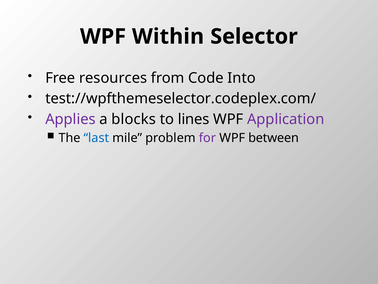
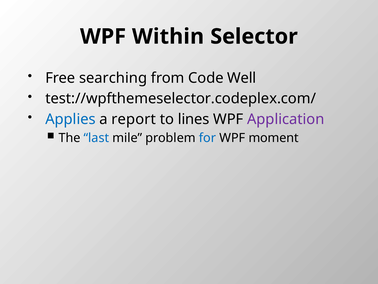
resources: resources -> searching (113, 78)
Into: Into -> Well (242, 78)
Applies colour: purple -> blue (70, 119)
blocks: blocks -> report (134, 119)
for colour: purple -> blue (207, 138)
between: between -> moment (274, 138)
